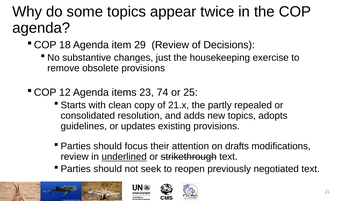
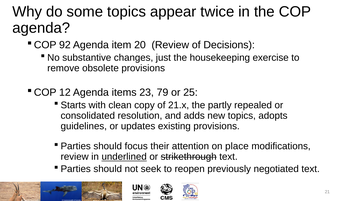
18: 18 -> 92 (65, 45)
29: 29 -> 20 (140, 45)
74: 74 -> 79 (163, 92)
drafts: drafts -> place (237, 146)
